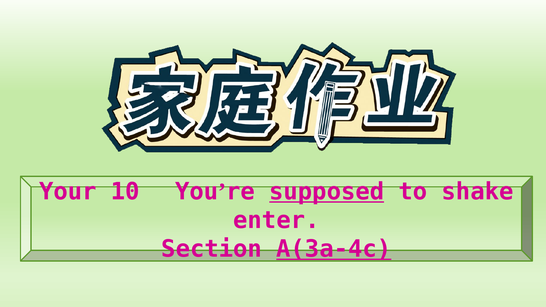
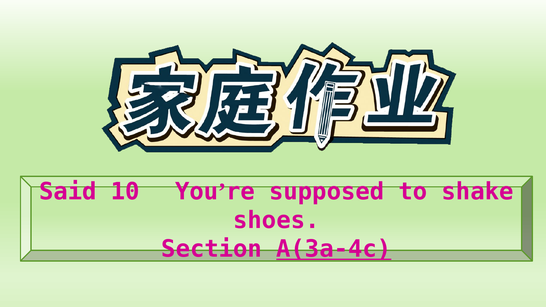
Your: Your -> Said (68, 192)
supposed underline: present -> none (327, 192)
enter: enter -> shoes (276, 220)
